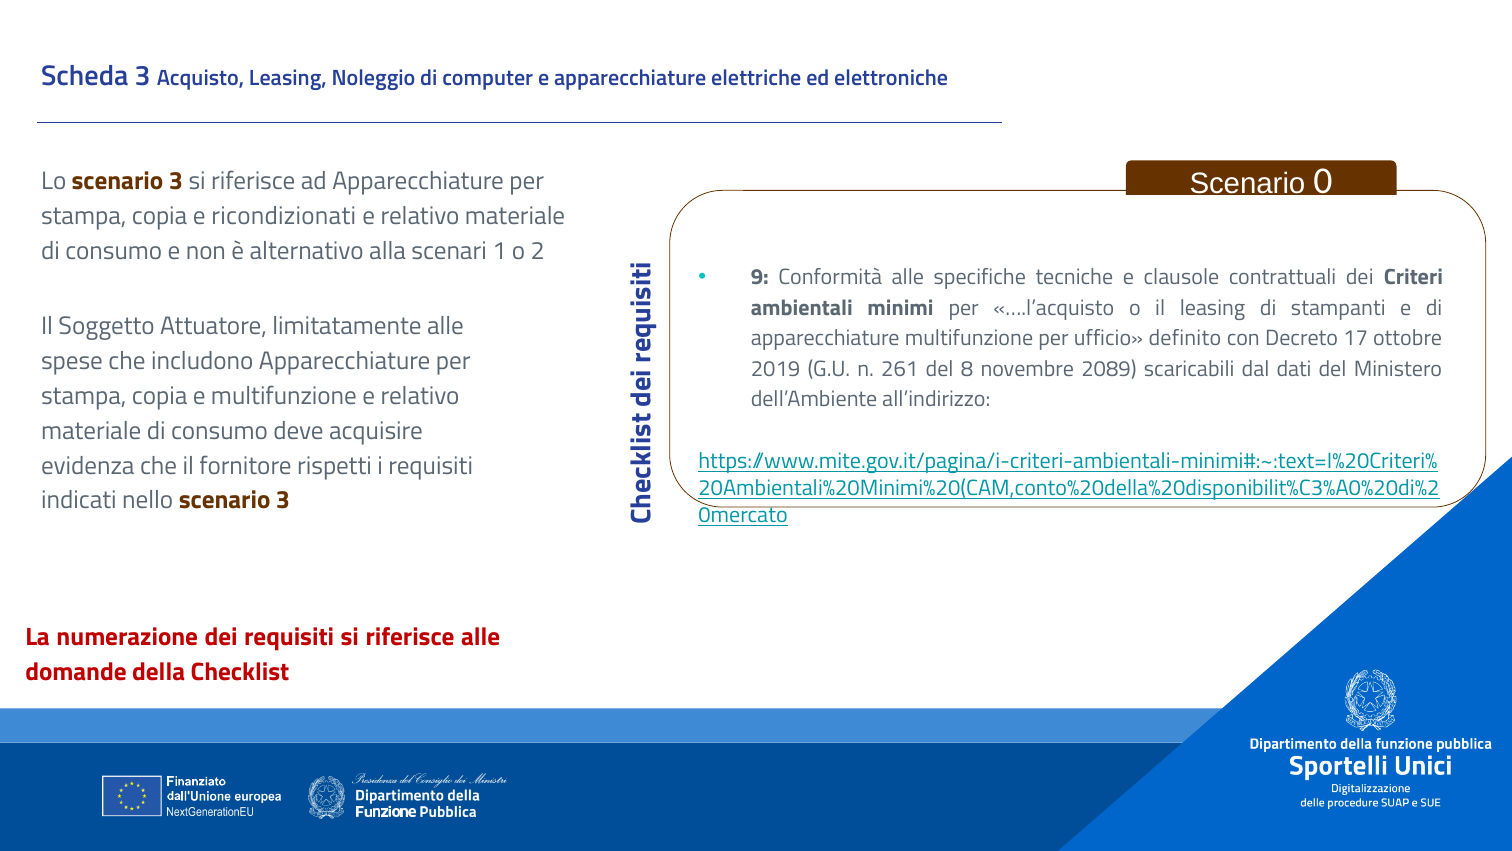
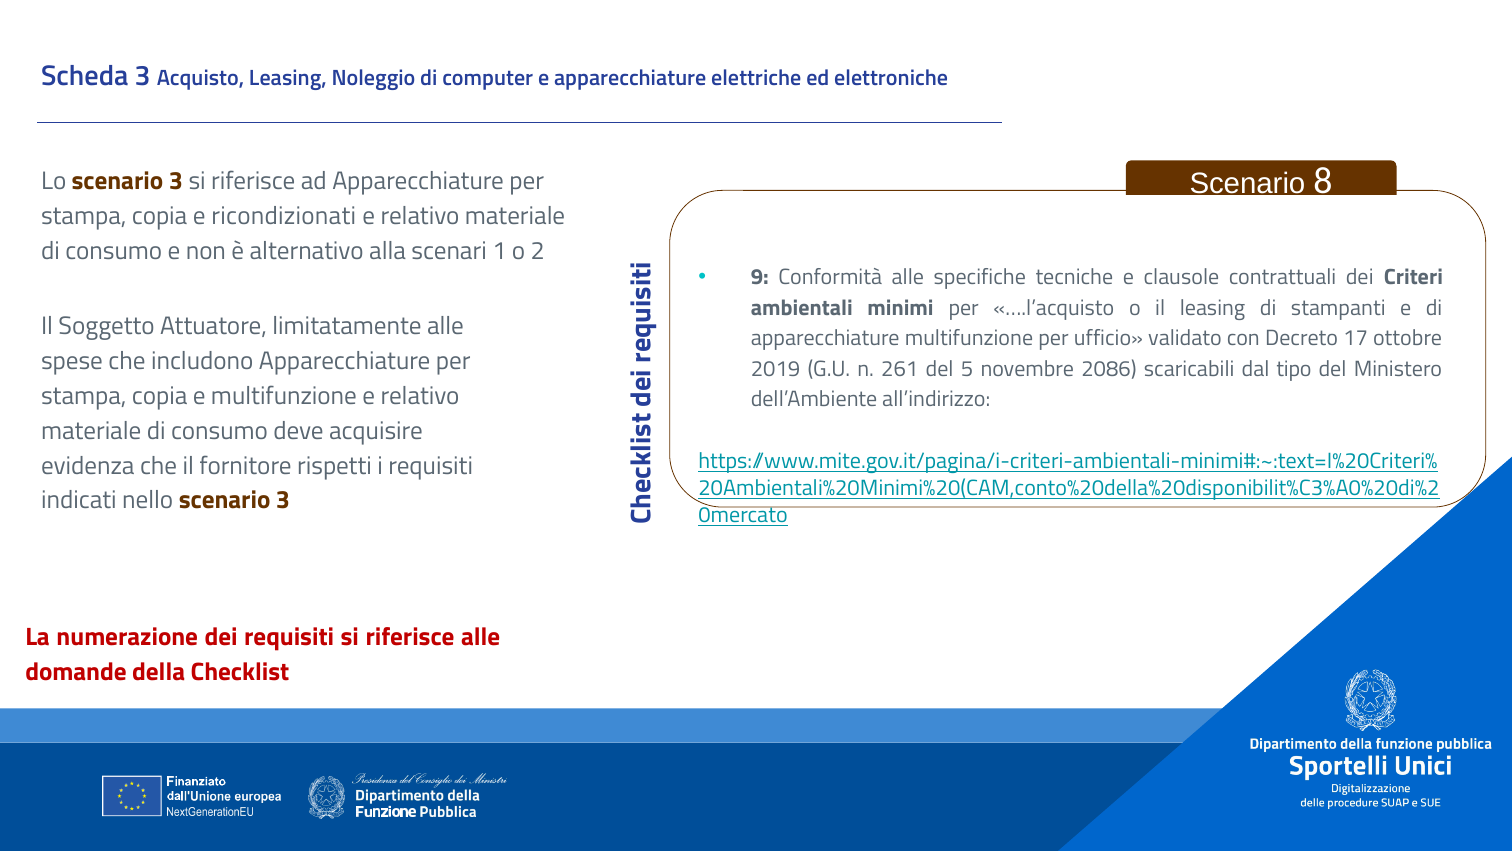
0: 0 -> 8 (1323, 181)
definito: definito -> validato (1185, 338)
8: 8 -> 5 (967, 369)
2089: 2089 -> 2086 (1109, 369)
dati: dati -> tipo (1294, 369)
